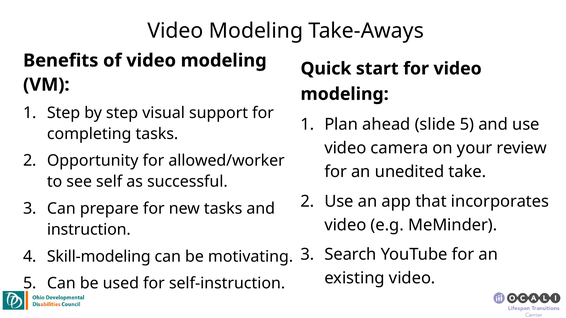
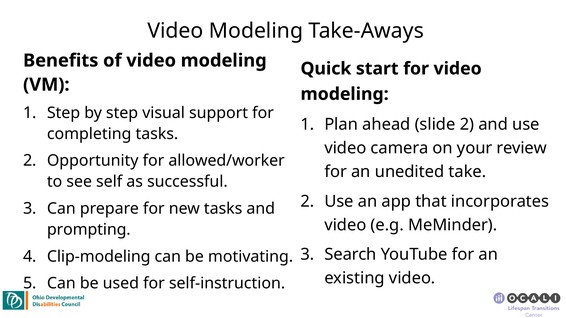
slide 5: 5 -> 2 (467, 124)
instruction: instruction -> prompting (89, 230)
Skill-modeling: Skill-modeling -> Clip-modeling (99, 257)
